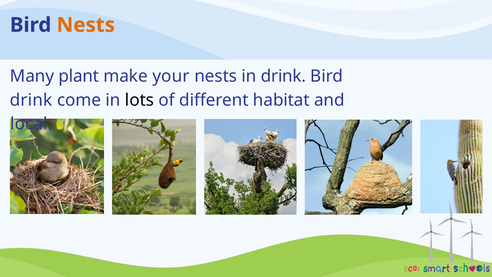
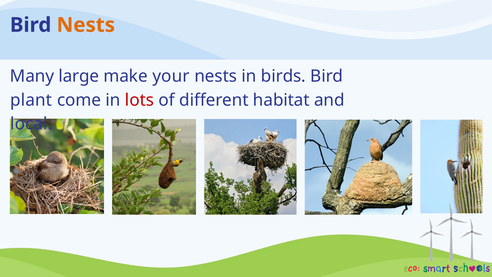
plant: plant -> large (79, 76)
in drink: drink -> birds (283, 76)
drink: drink -> plant (31, 100)
lots colour: black -> red (140, 100)
